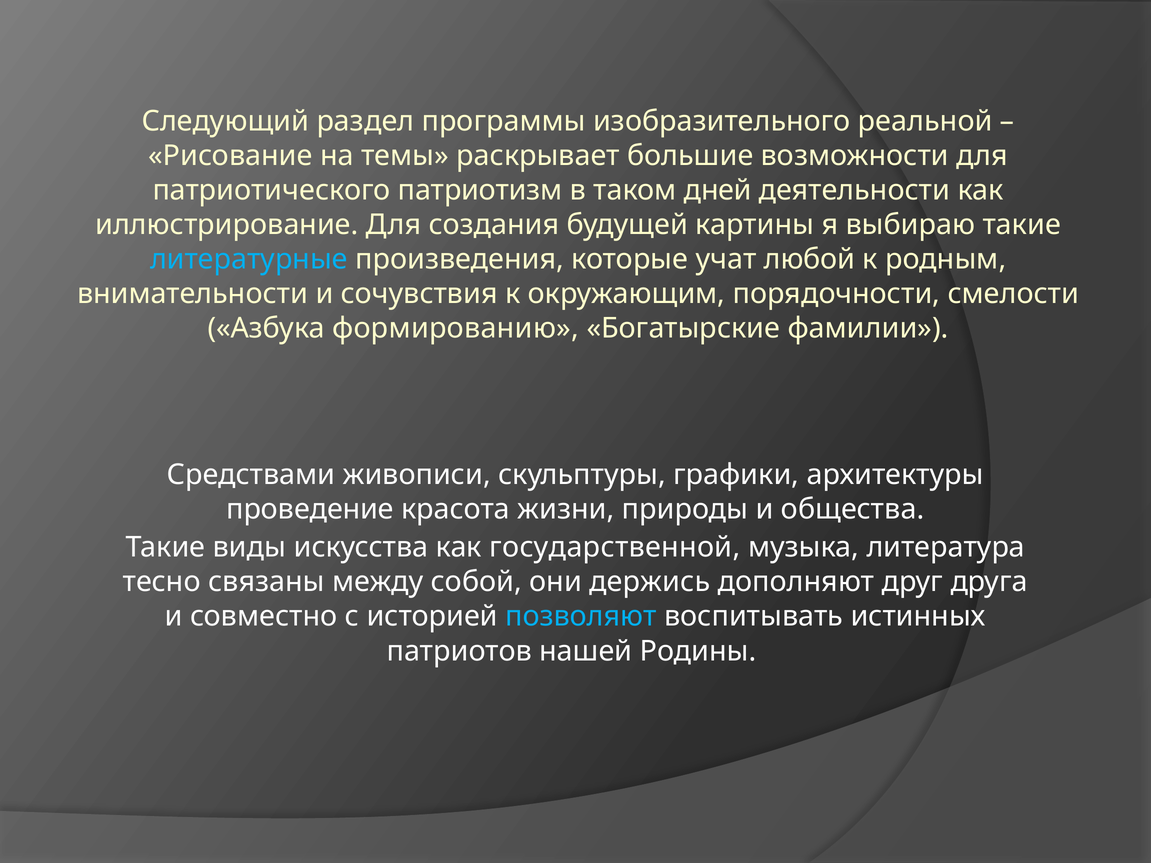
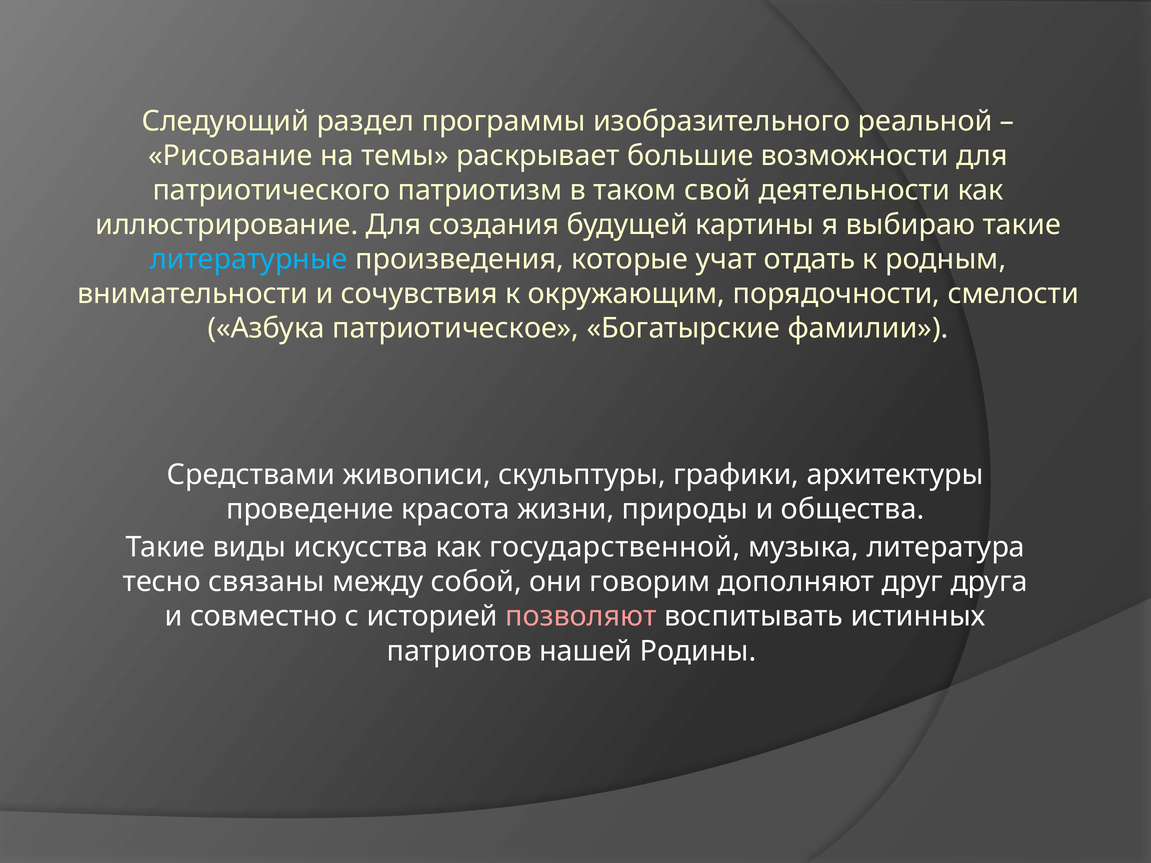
дней: дней -> свой (718, 190)
любой: любой -> отдать (810, 259)
формированию: формированию -> патриотическое (456, 328)
держись: держись -> говорим (650, 582)
позволяют colour: light blue -> pink (581, 617)
